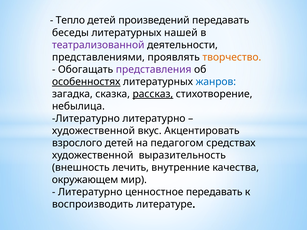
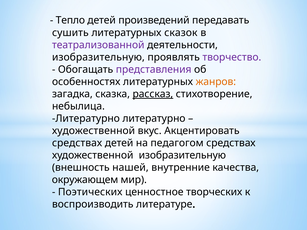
беседы: беседы -> сушить (70, 33)
нашей: нашей -> сказок (181, 33)
представлениями: представлениями -> изобразительную (98, 57)
творчество colour: orange -> purple (232, 57)
особенностях underline: present -> none (86, 82)
жанров colour: blue -> orange (216, 82)
взрослого: взрослого -> средствах (77, 143)
художественной выразительность: выразительность -> изобразительную (182, 155)
лечить: лечить -> нашей (130, 168)
Литературно: Литературно -> Поэтических (90, 192)
ценностное передавать: передавать -> творческих (214, 192)
